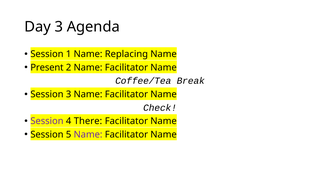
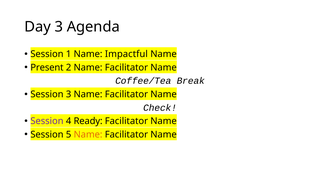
Replacing: Replacing -> Impactful (126, 54)
There: There -> Ready (88, 121)
Name colour: purple -> orange (88, 134)
